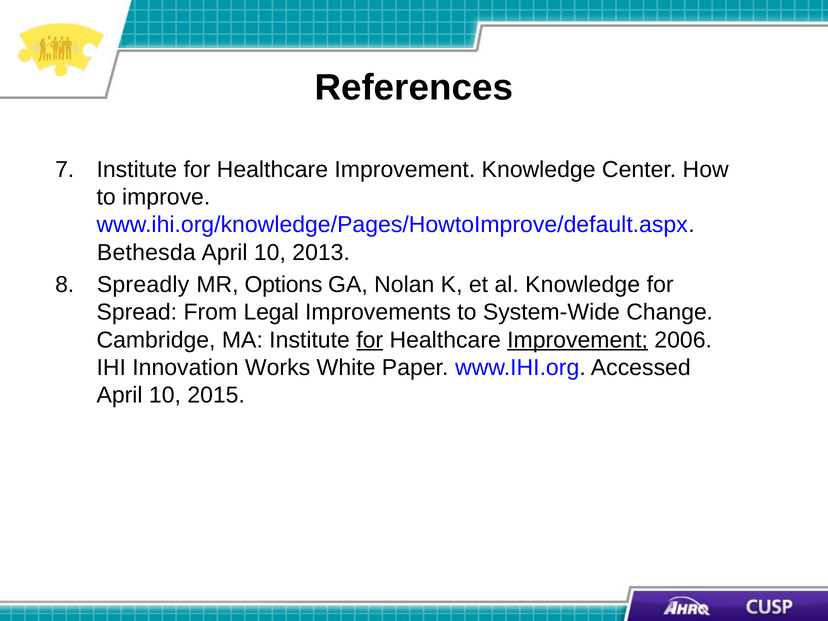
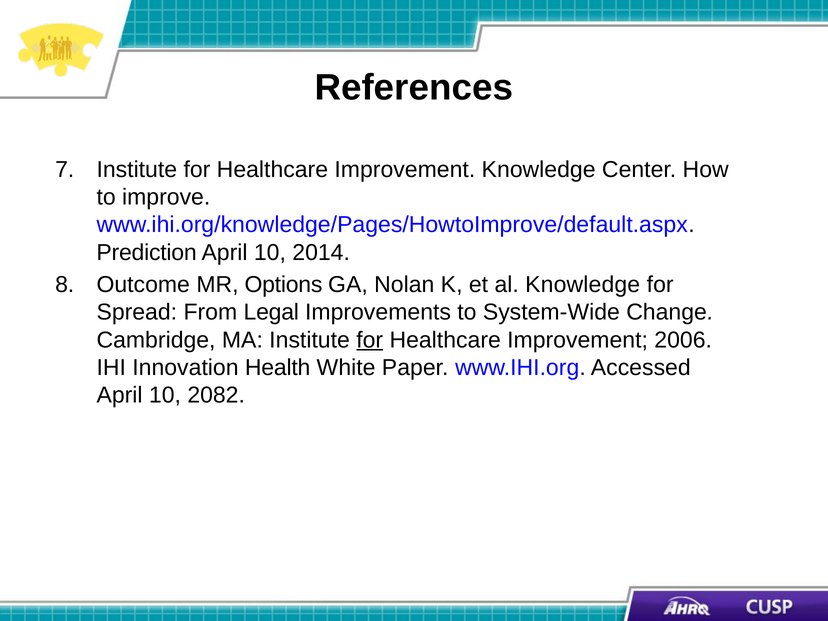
Bethesda: Bethesda -> Prediction (147, 253)
2013: 2013 -> 2014 (321, 253)
Spreadly: Spreadly -> Outcome (143, 285)
Improvement underline: present -> none (578, 340)
Works: Works -> Health (278, 368)
2015: 2015 -> 2082 (216, 395)
